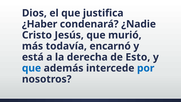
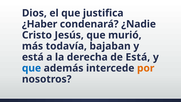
encarnó: encarnó -> bajaban (110, 46)
de Esto: Esto -> Está (138, 57)
por colour: blue -> orange (146, 68)
